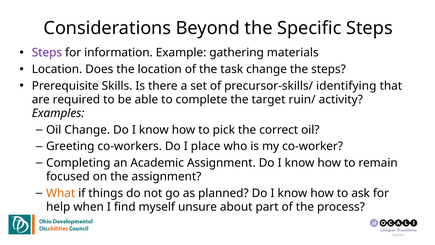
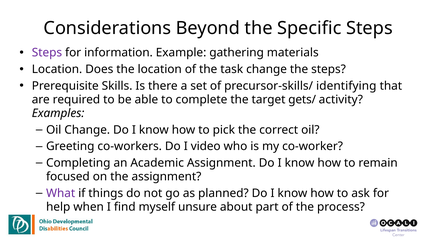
ruin/: ruin/ -> gets/ (302, 99)
place: place -> video (206, 146)
What colour: orange -> purple (61, 193)
